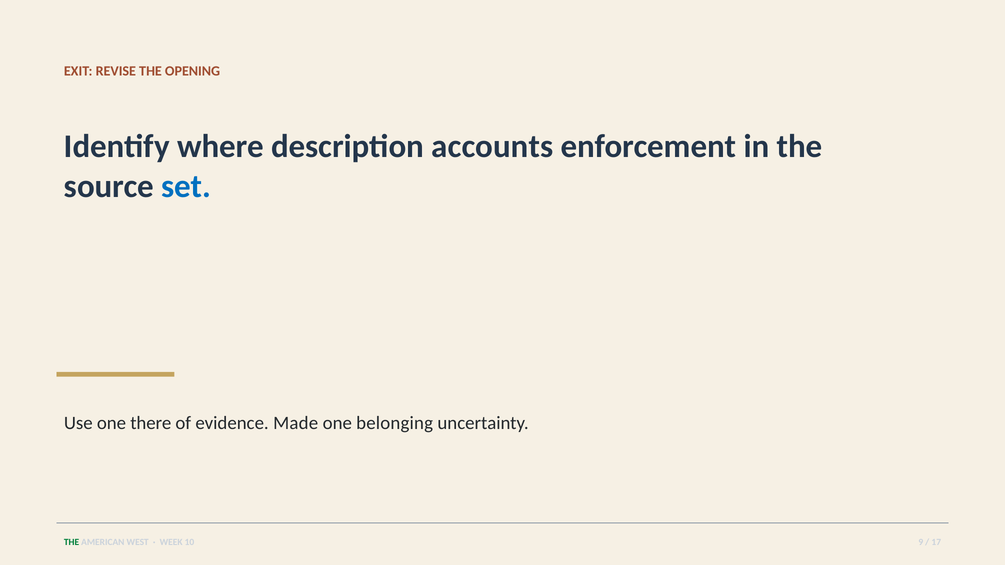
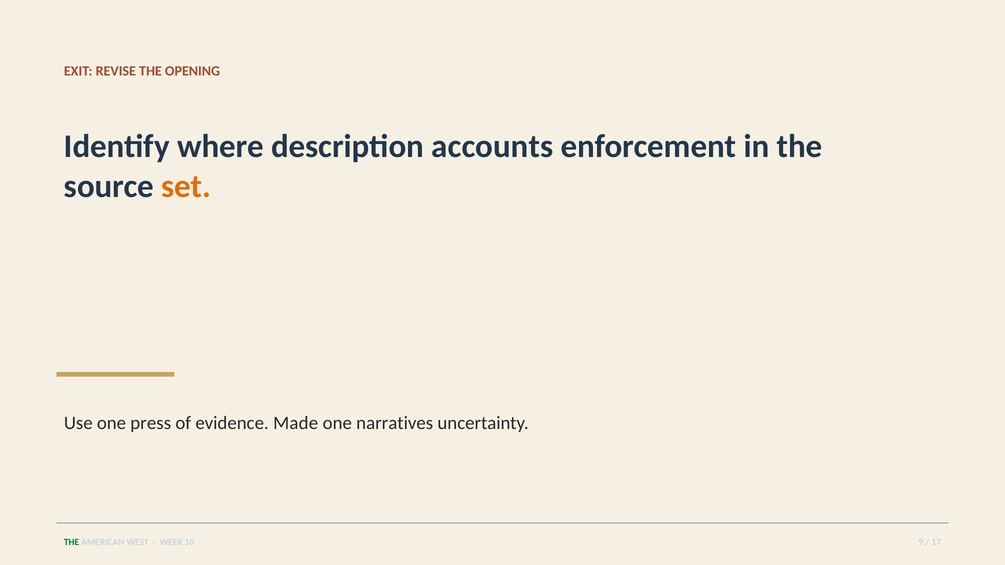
set colour: blue -> orange (186, 186)
there: there -> press (151, 423)
belonging: belonging -> narratives (395, 423)
